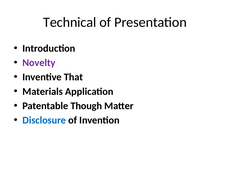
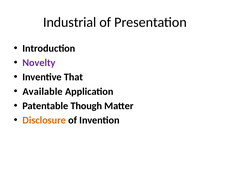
Technical: Technical -> Industrial (70, 22)
Materials: Materials -> Available (43, 91)
Disclosure colour: blue -> orange (44, 120)
